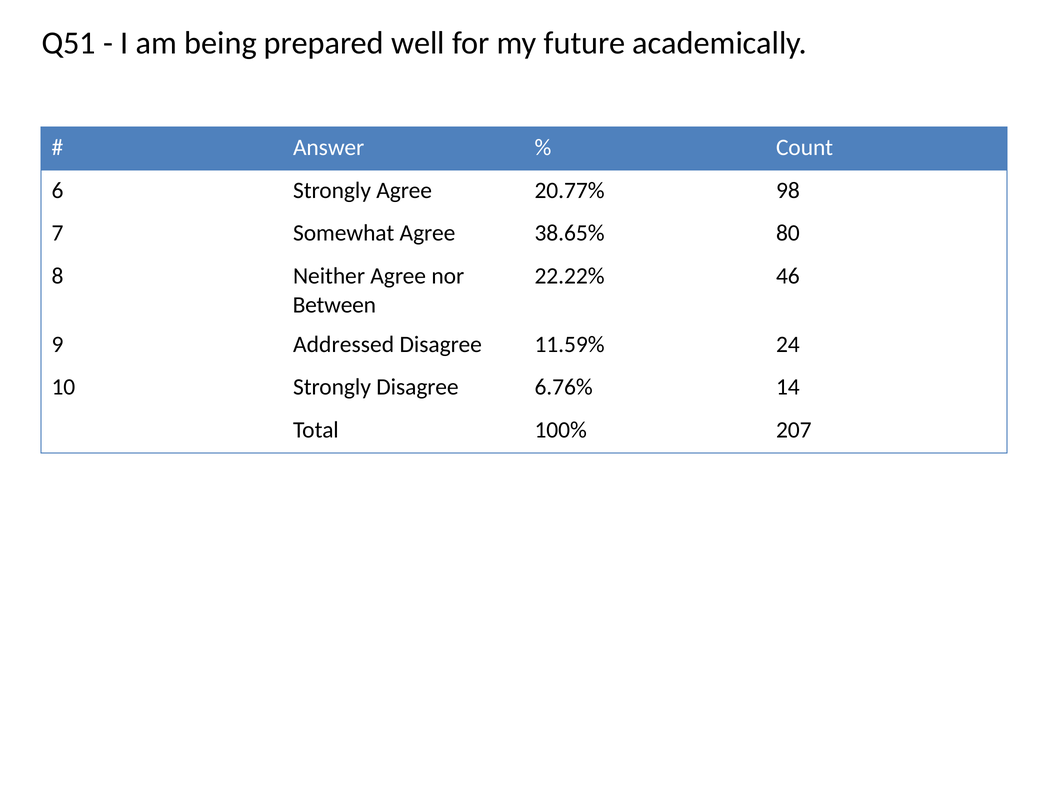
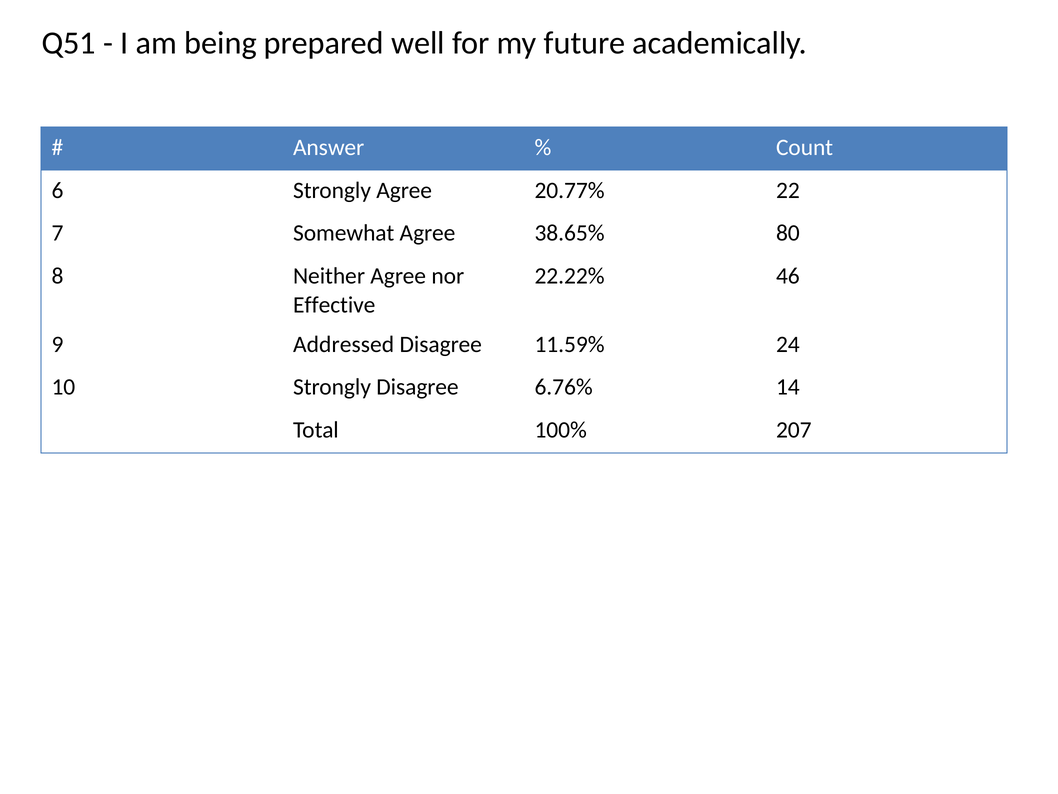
98: 98 -> 22 (788, 190)
Between: Between -> Effective (334, 305)
